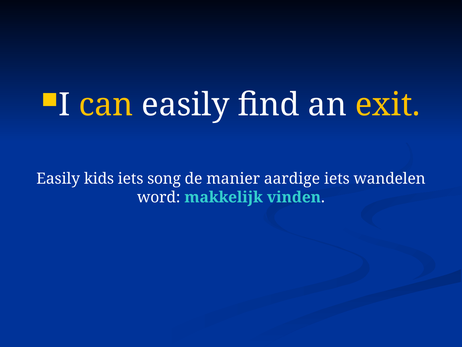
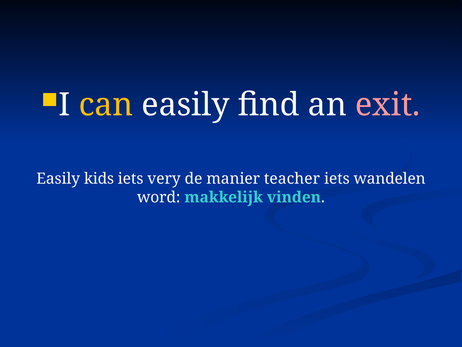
exit colour: yellow -> pink (388, 105)
song: song -> very (164, 179)
aardige: aardige -> teacher (292, 179)
